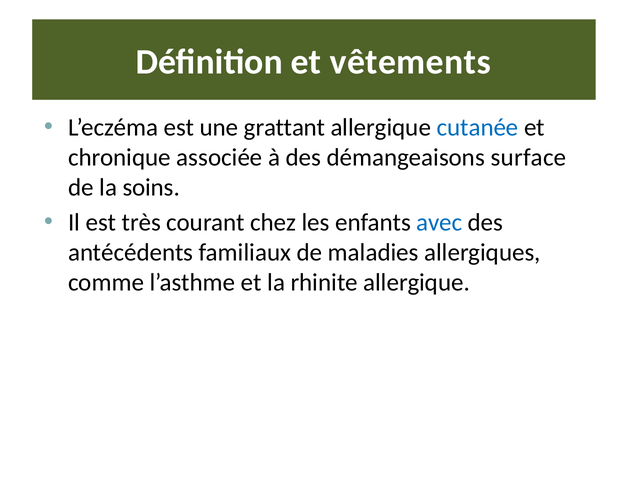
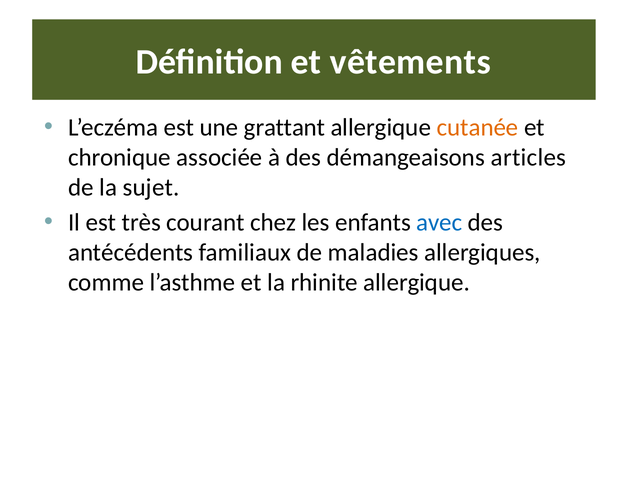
cutanée colour: blue -> orange (478, 127)
surface: surface -> articles (529, 157)
soins: soins -> sujet (151, 187)
